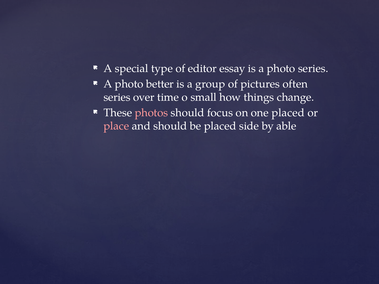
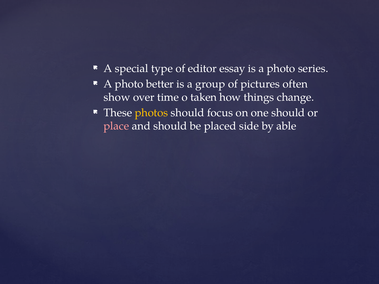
series: series -> show (117, 97)
small: small -> taken (204, 97)
photos colour: pink -> yellow (151, 113)
one placed: placed -> should (288, 113)
